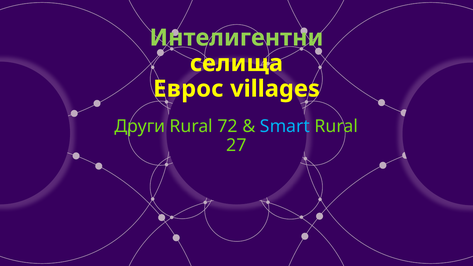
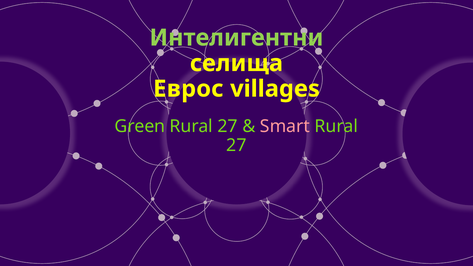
Други: Други -> Green (140, 126)
72: 72 -> 27 (228, 126)
Smart colour: light blue -> pink (285, 126)
